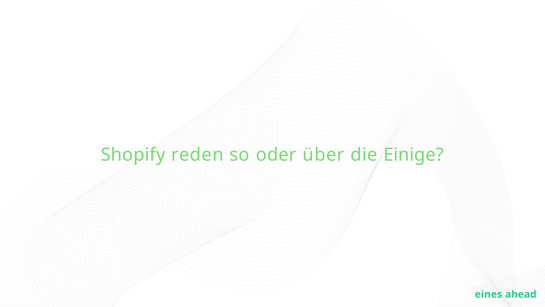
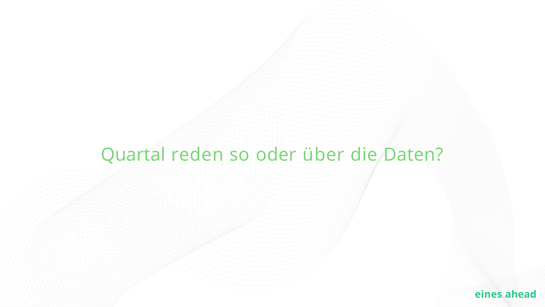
Shopify: Shopify -> Quartal (133, 155)
Einige: Einige -> Daten (413, 155)
